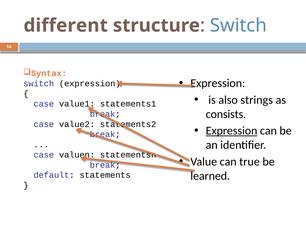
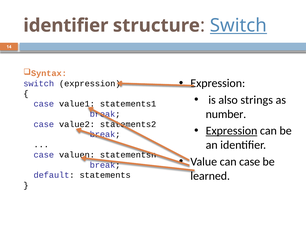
different: different -> identifier (66, 26)
Switch underline: none -> present (238, 26)
consists: consists -> number (226, 114)
can true: true -> case (250, 162)
